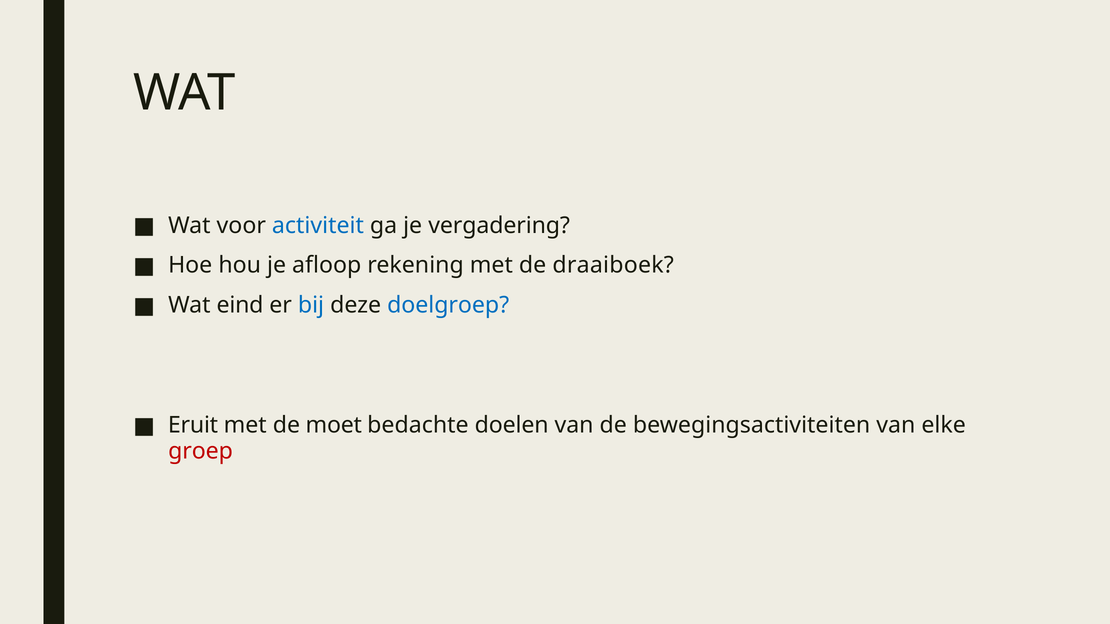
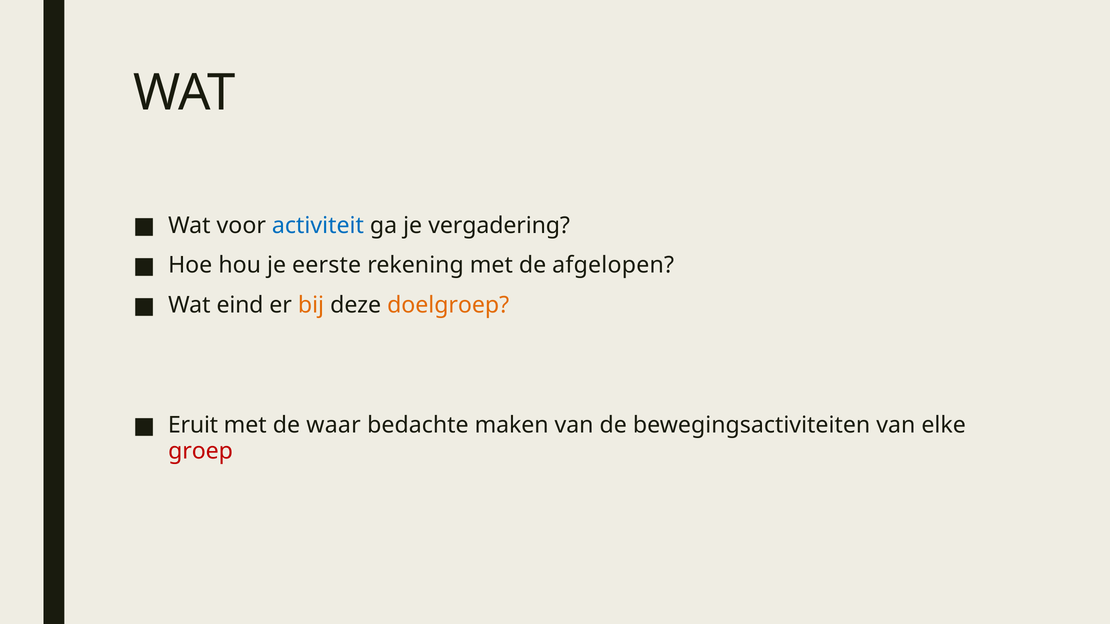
afloop: afloop -> eerste (327, 266)
draaiboek: draaiboek -> afgelopen (613, 266)
bij colour: blue -> orange (311, 305)
doelgroep colour: blue -> orange (448, 305)
moet: moet -> waar (334, 425)
doelen: doelen -> maken (512, 425)
